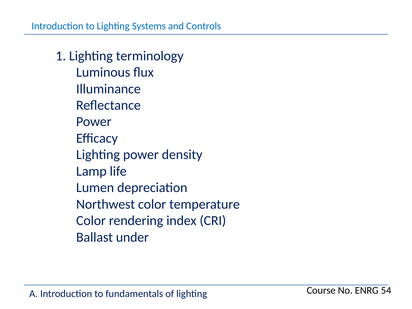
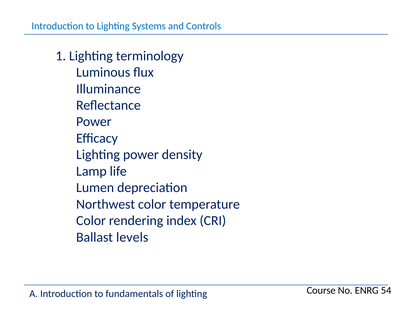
under: under -> levels (132, 237)
